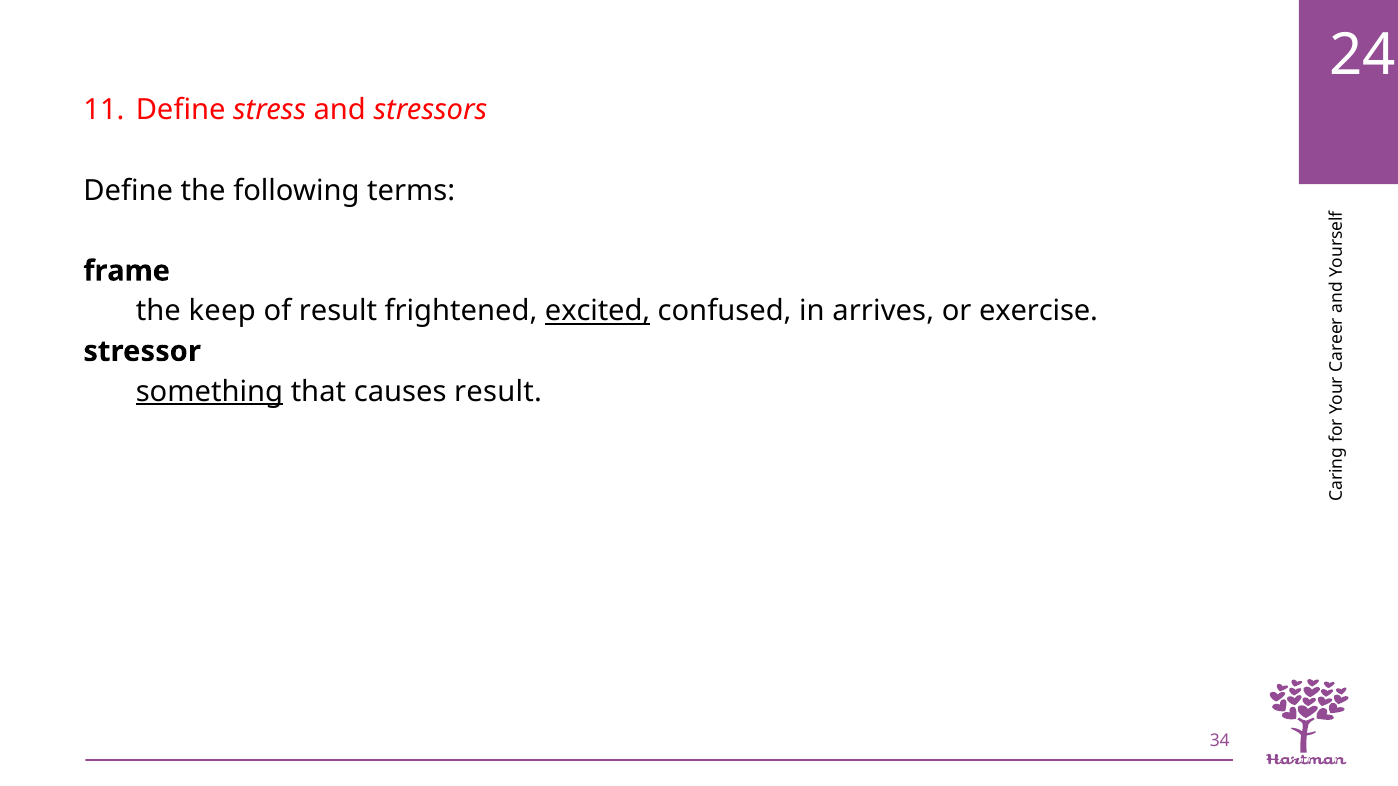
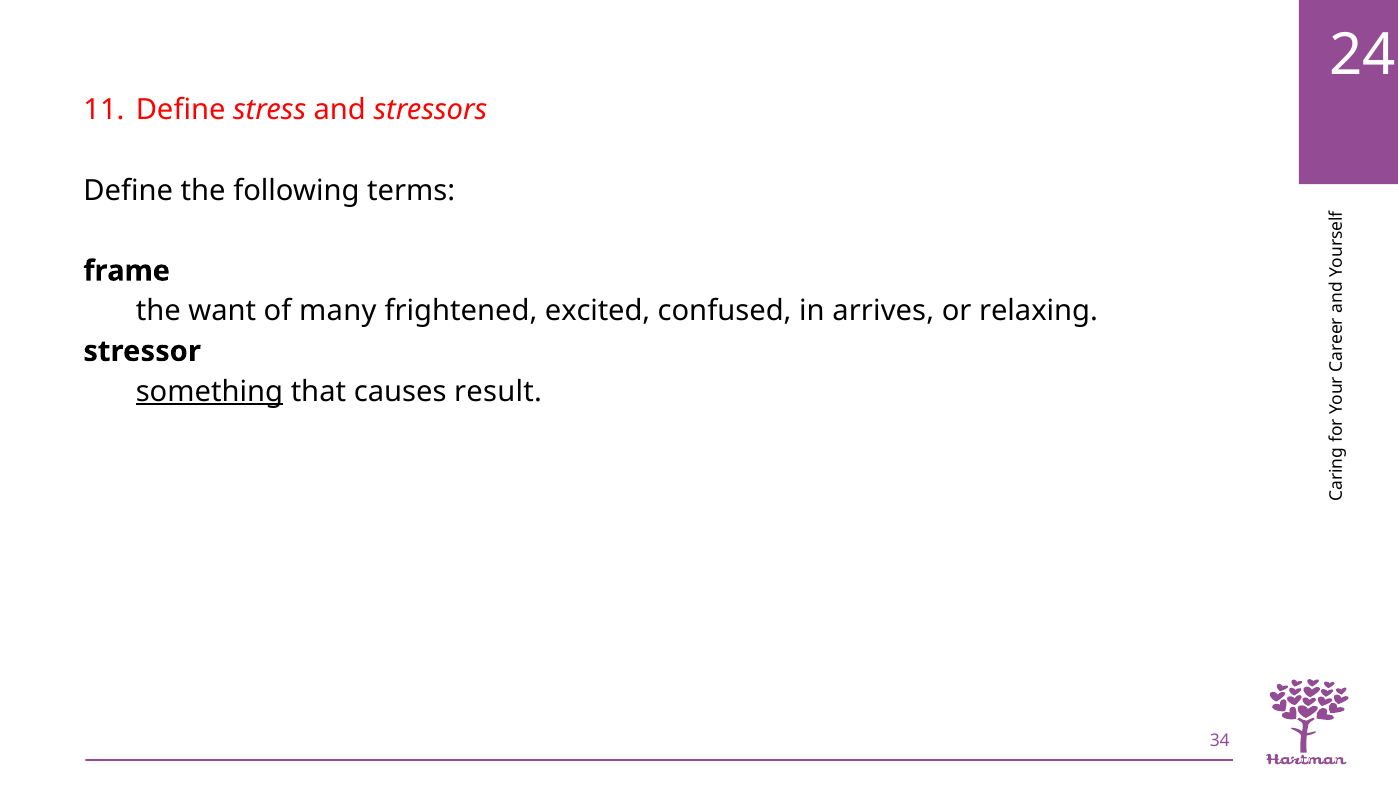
keep: keep -> want (222, 311)
of result: result -> many (338, 311)
excited underline: present -> none (598, 311)
exercise: exercise -> relaxing (1038, 311)
